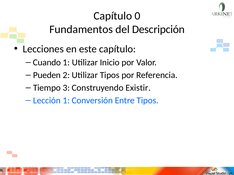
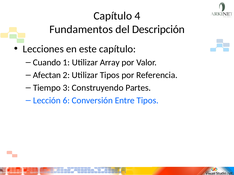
0: 0 -> 4 (137, 16)
Inicio: Inicio -> Array (110, 63)
Pueden: Pueden -> Afectan (47, 75)
Existir: Existir -> Partes (138, 88)
Lección 1: 1 -> 6 (66, 101)
